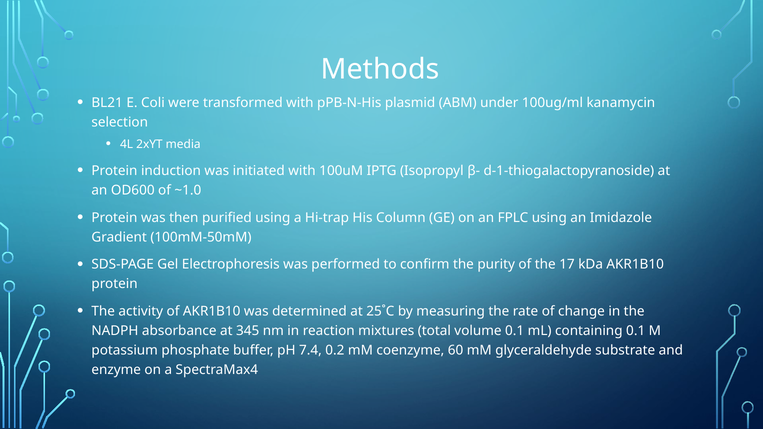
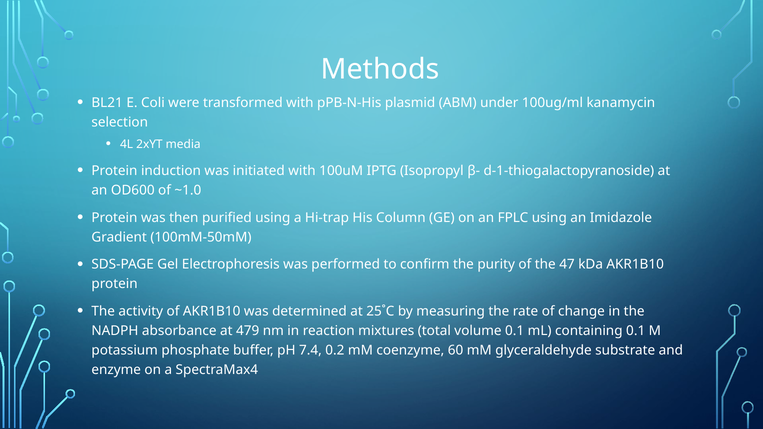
17: 17 -> 47 (567, 265)
345: 345 -> 479 (248, 331)
